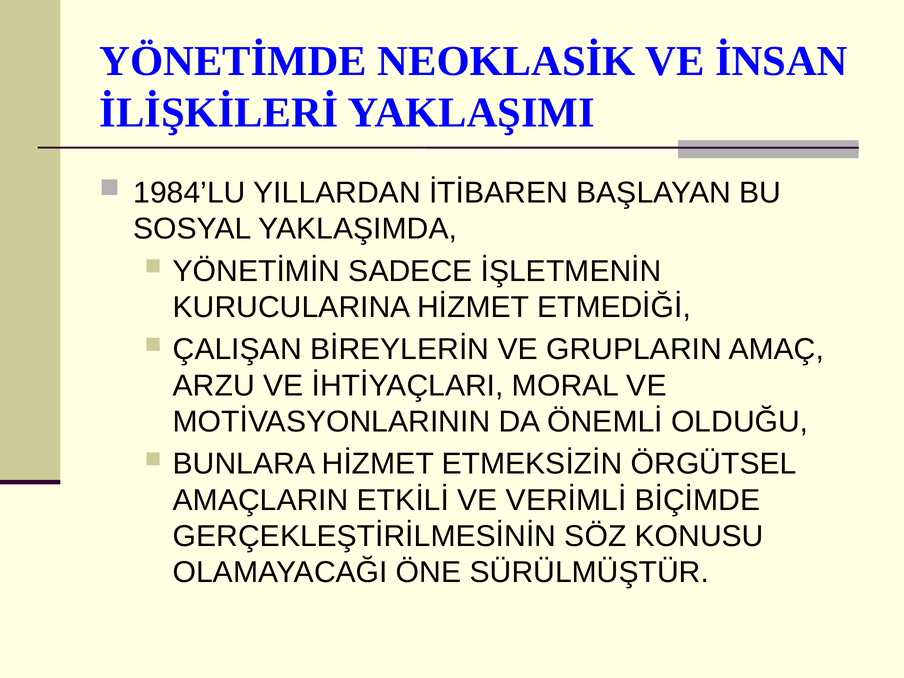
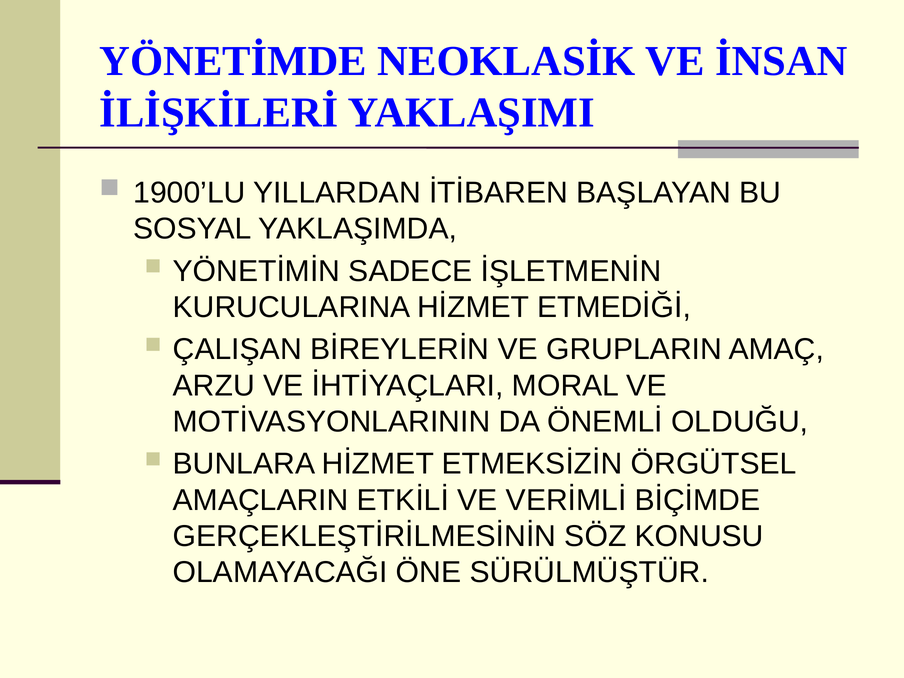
1984’LU: 1984’LU -> 1900’LU (189, 193)
